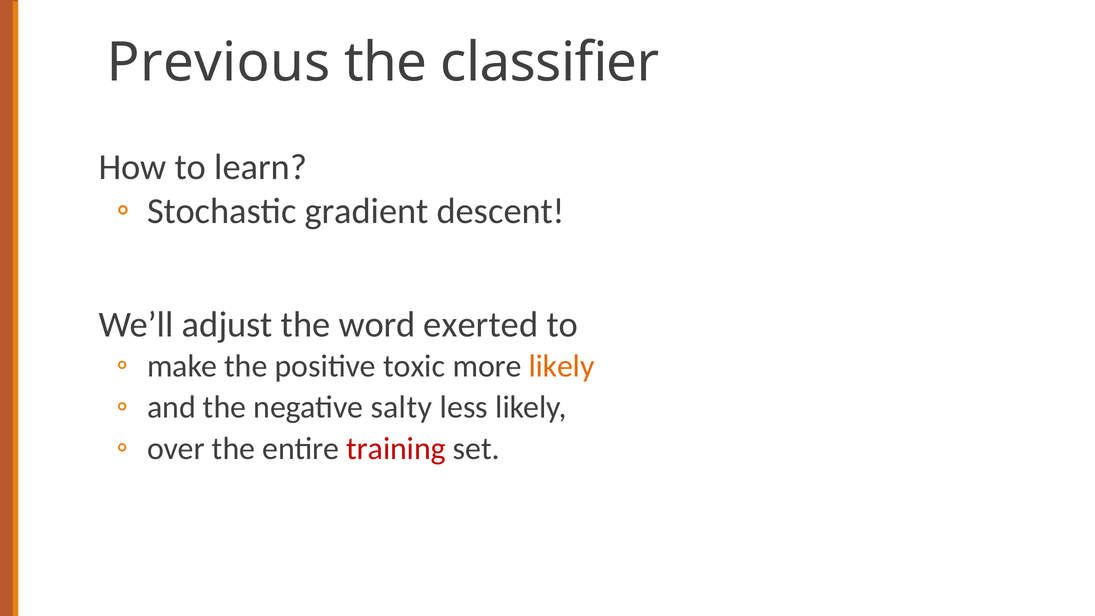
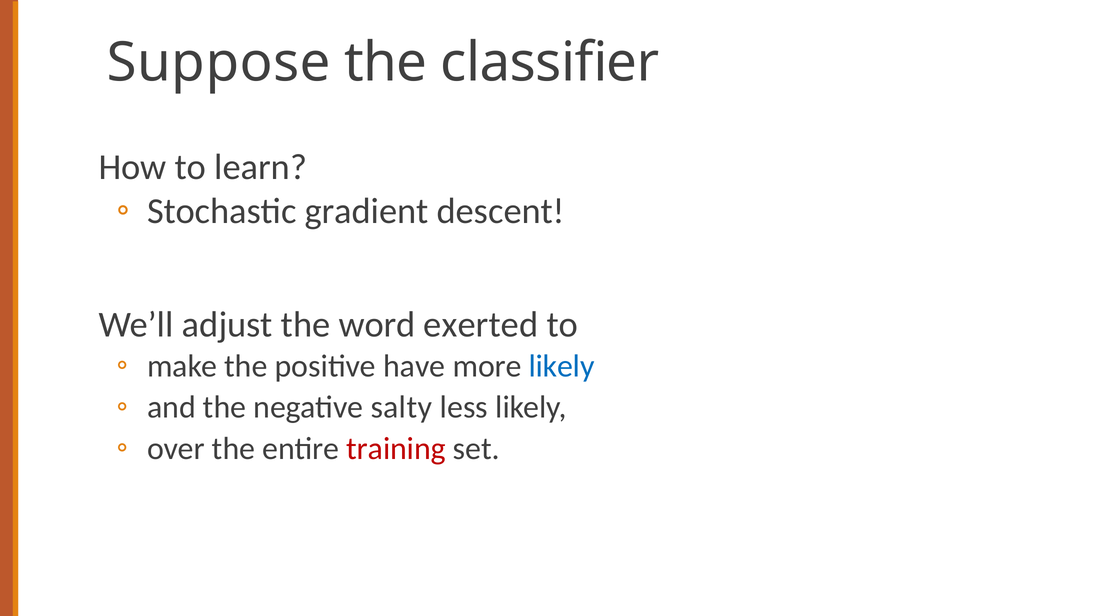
Previous: Previous -> Suppose (219, 62)
toxic: toxic -> have (414, 366)
likely colour: orange -> blue (562, 366)
